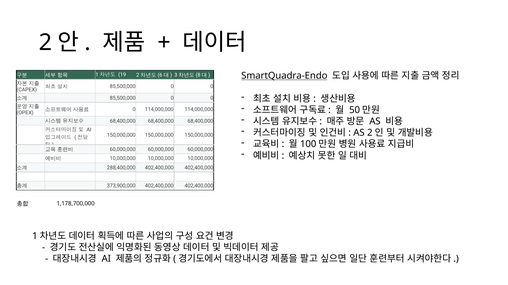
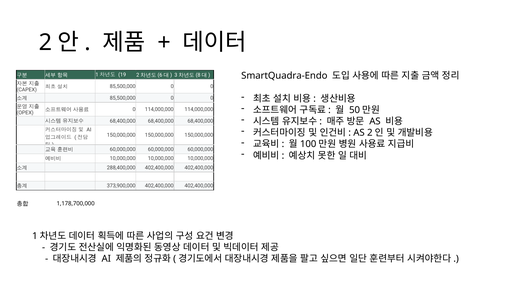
SmartQuadra-Endo underline: present -> none (284, 76)
